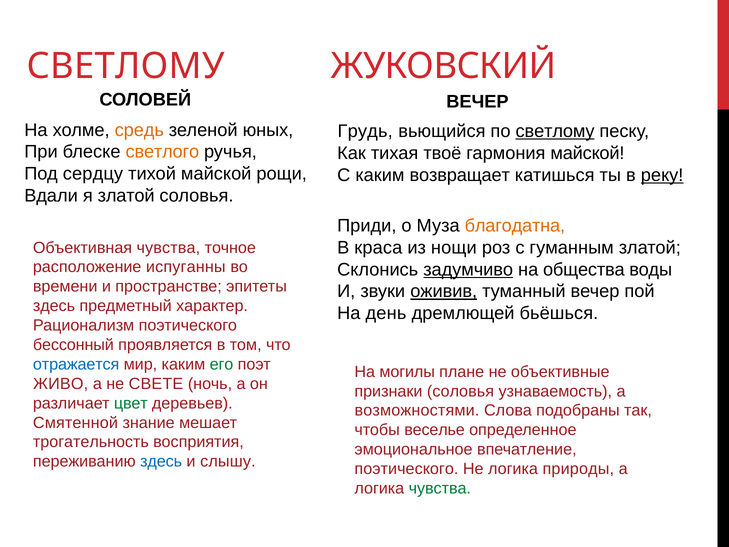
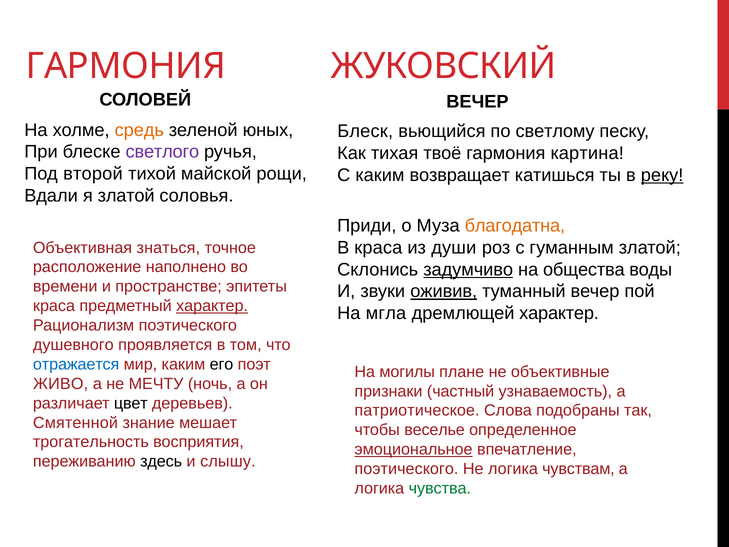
СВЕТЛОМУ: СВЕТЛОМУ -> ГАРМОНИЯ (126, 66)
Грудь: Грудь -> Блеск (365, 131)
светлому underline: present -> none (555, 131)
светлого colour: orange -> purple (162, 152)
гармония майской: майской -> картина (587, 153)
сердцу: сердцу -> второй (93, 174)
нощи: нощи -> души (454, 248)
Объективная чувства: чувства -> знаться (168, 248)
испуганны: испуганны -> наполнено (186, 267)
здесь: здесь -> краса (54, 306)
характер underline: none -> present (212, 306)
день: день -> мгла (386, 313)
дремлющей бьёшься: бьёшься -> характер (559, 313)
бессонный: бессонный -> душевного (73, 345)
его colour: green -> black (221, 364)
СВЕТЕ: СВЕТЕ -> МЕЧТУ (156, 384)
признаки соловья: соловья -> частный (461, 391)
цвет colour: green -> black (131, 403)
возможностями: возможностями -> патриотическое (417, 410)
эмоциональное underline: none -> present (414, 449)
здесь colour: blue -> black (161, 461)
природы: природы -> чувствам (578, 469)
